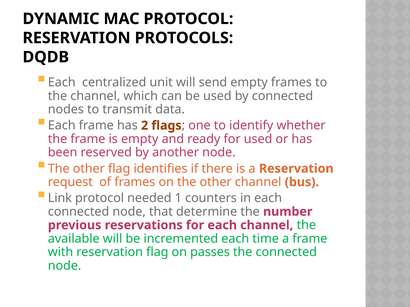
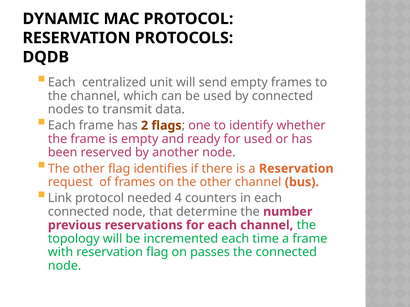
1: 1 -> 4 (178, 198)
available: available -> topology (74, 239)
